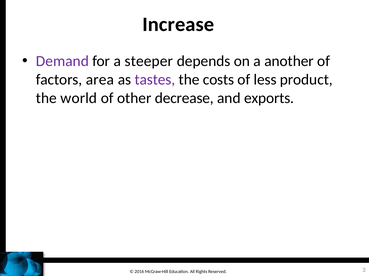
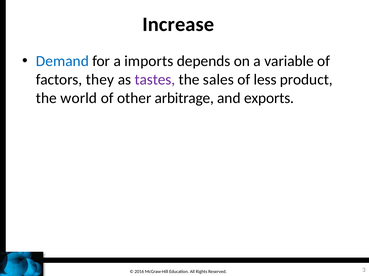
Demand colour: purple -> blue (62, 61)
steeper: steeper -> imports (149, 61)
another: another -> variable (289, 61)
area: area -> they (100, 80)
costs: costs -> sales (218, 80)
decrease: decrease -> arbitrage (184, 98)
